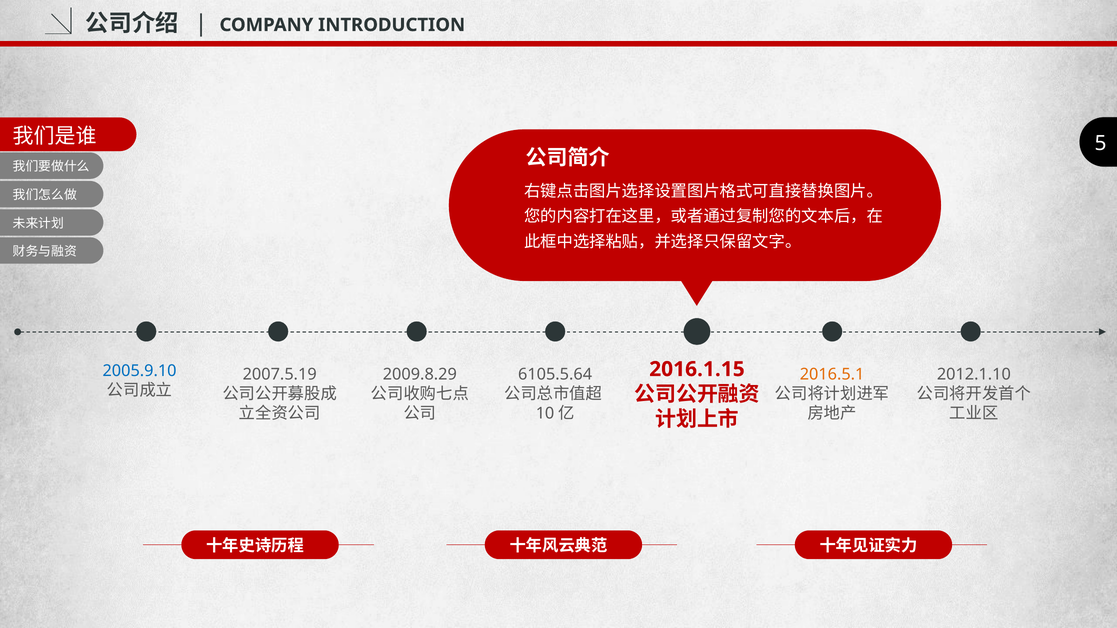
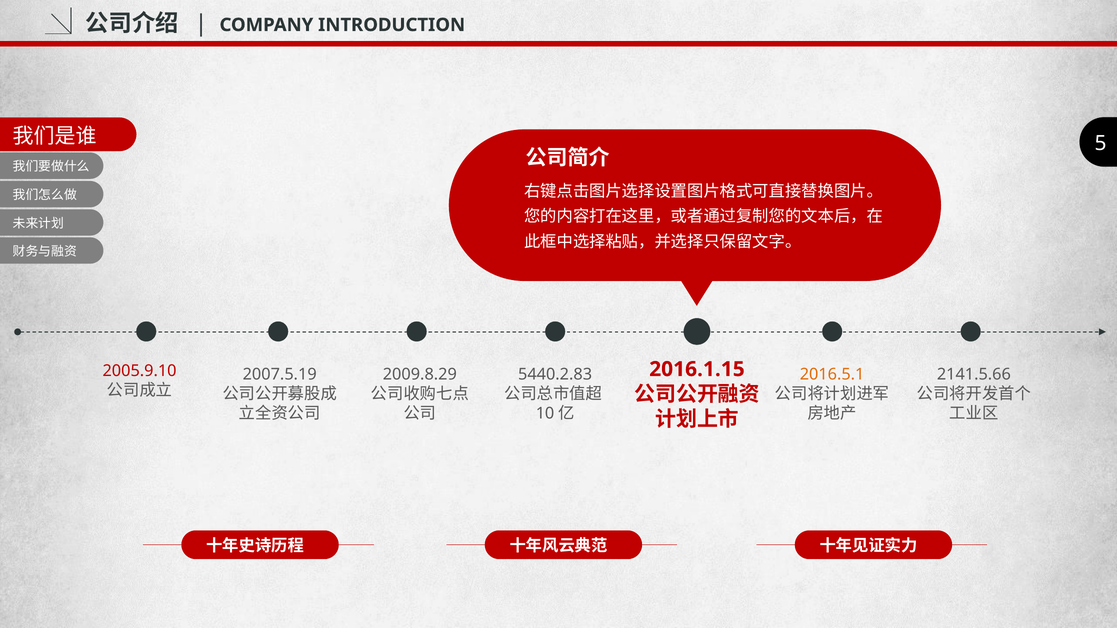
2005.9.10 colour: blue -> red (140, 371)
6105.5.64: 6105.5.64 -> 5440.2.83 (555, 375)
2012.1.10: 2012.1.10 -> 2141.5.66 (974, 375)
